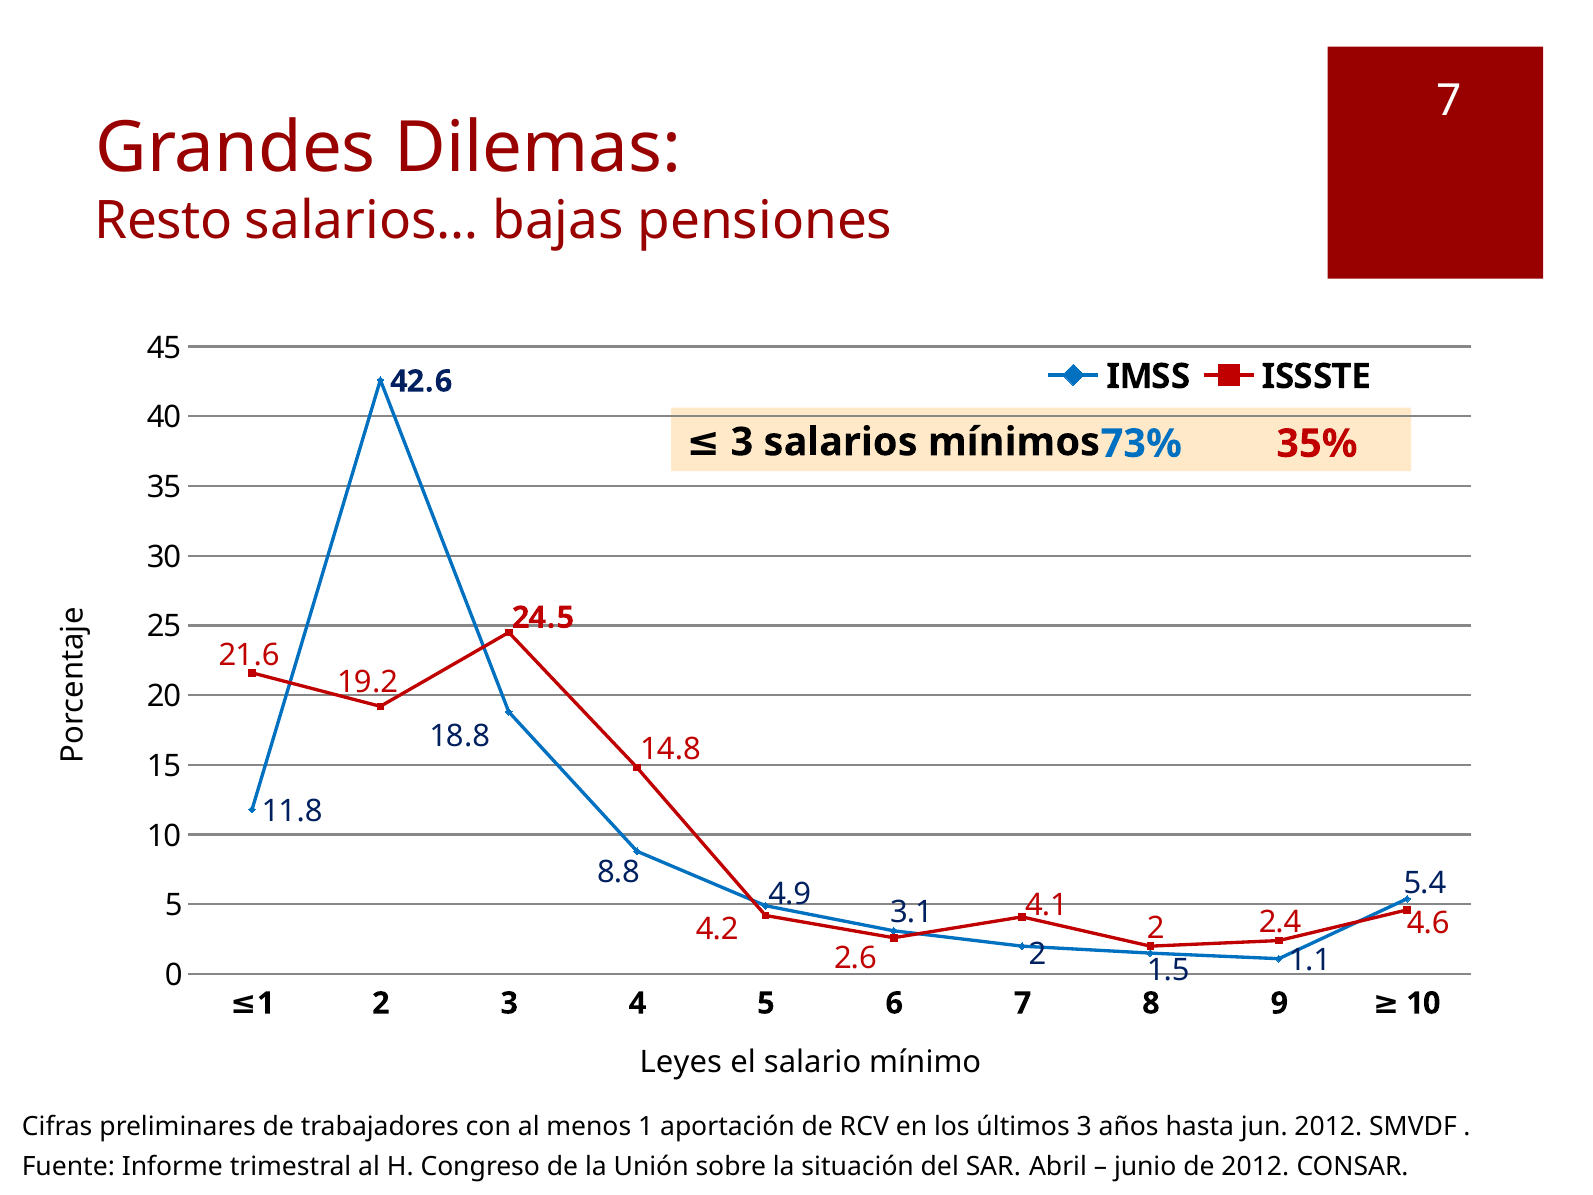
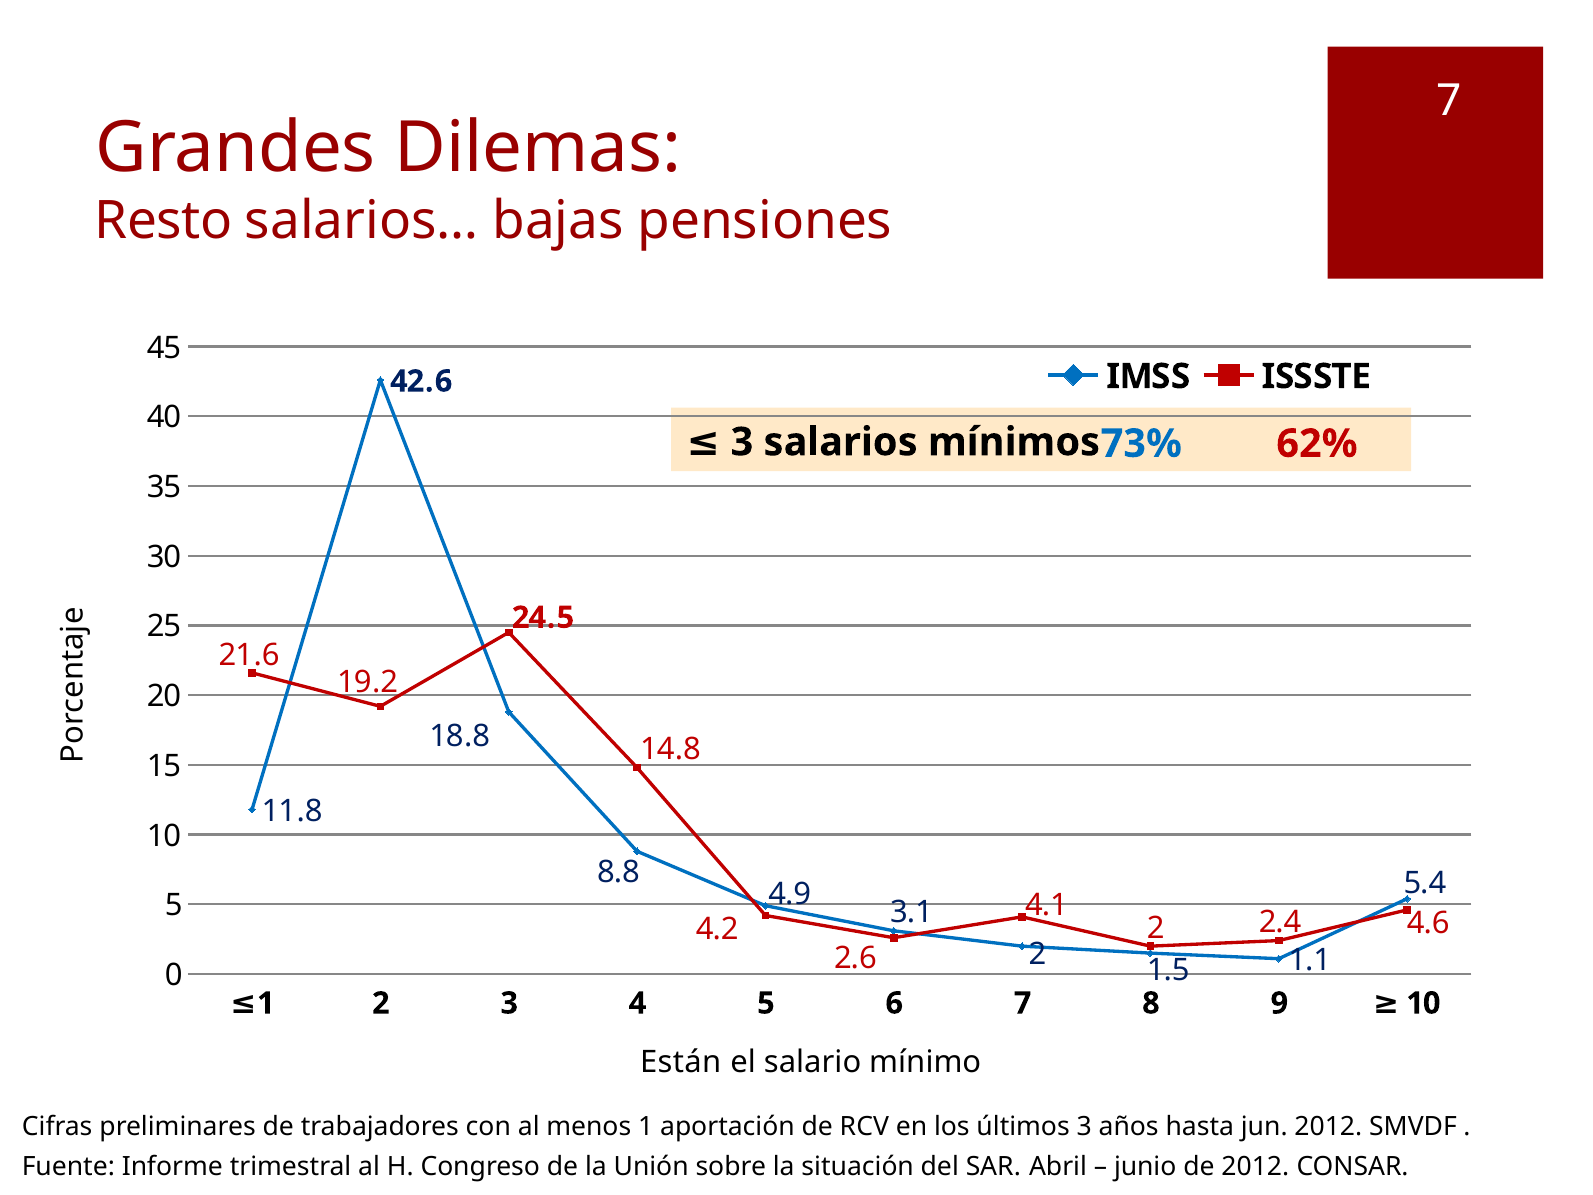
35%: 35% -> 62% (1317, 444)
Leyes: Leyes -> Están (681, 1062)
